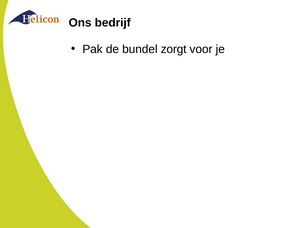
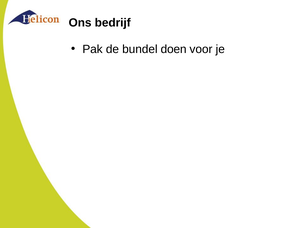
zorgt: zorgt -> doen (174, 49)
